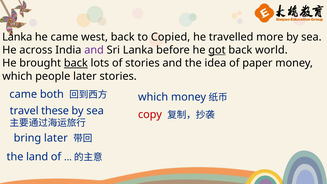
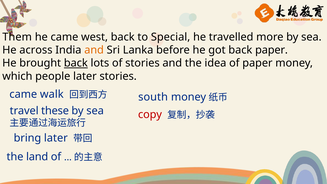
Lanka: Lanka -> Them (17, 37)
Copied: Copied -> Special (171, 37)
and colour: purple -> orange (94, 50)
got underline: present -> none (217, 50)
back world: world -> paper (272, 50)
both: both -> walk (52, 94)
which: which -> south (153, 97)
